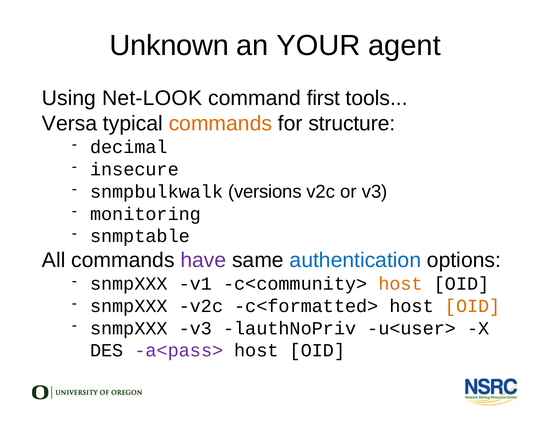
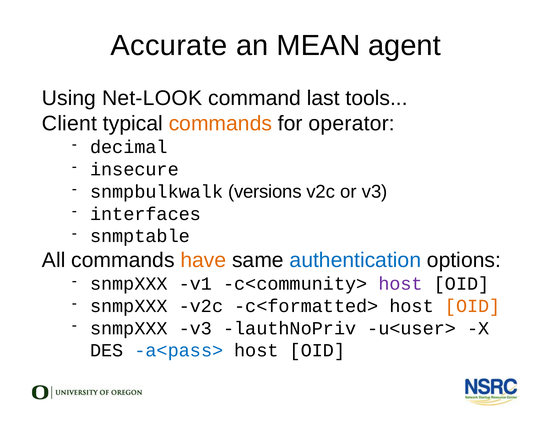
Unknown: Unknown -> Accurate (169, 46)
YOUR: YOUR -> MEAN (318, 46)
first: first -> last (323, 98)
Versa: Versa -> Client (69, 123)
structure: structure -> operator (352, 123)
monitoring: monitoring -> interfaces (146, 214)
have colour: purple -> orange (203, 260)
host colour: orange -> purple (401, 284)
a<pass> colour: purple -> blue (179, 350)
